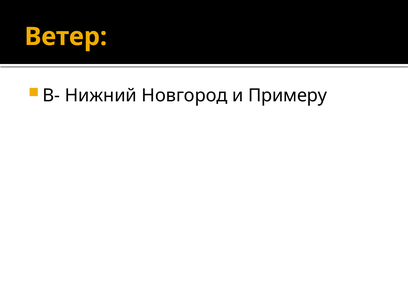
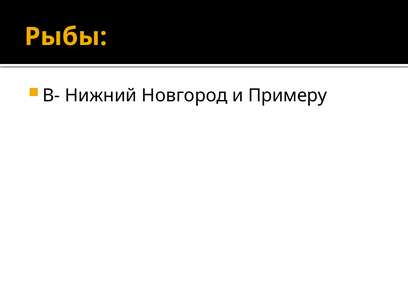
Ветер: Ветер -> Рыбы (66, 37)
